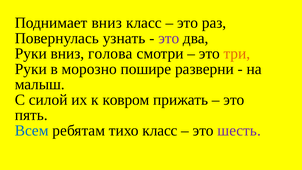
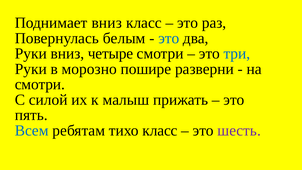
узнать: узнать -> белым (124, 38)
это colour: purple -> blue (169, 38)
голова: голова -> четыре (111, 54)
три colour: orange -> blue (237, 54)
малыш: малыш -> смотри (40, 84)
ковром: ковром -> малыш (126, 100)
